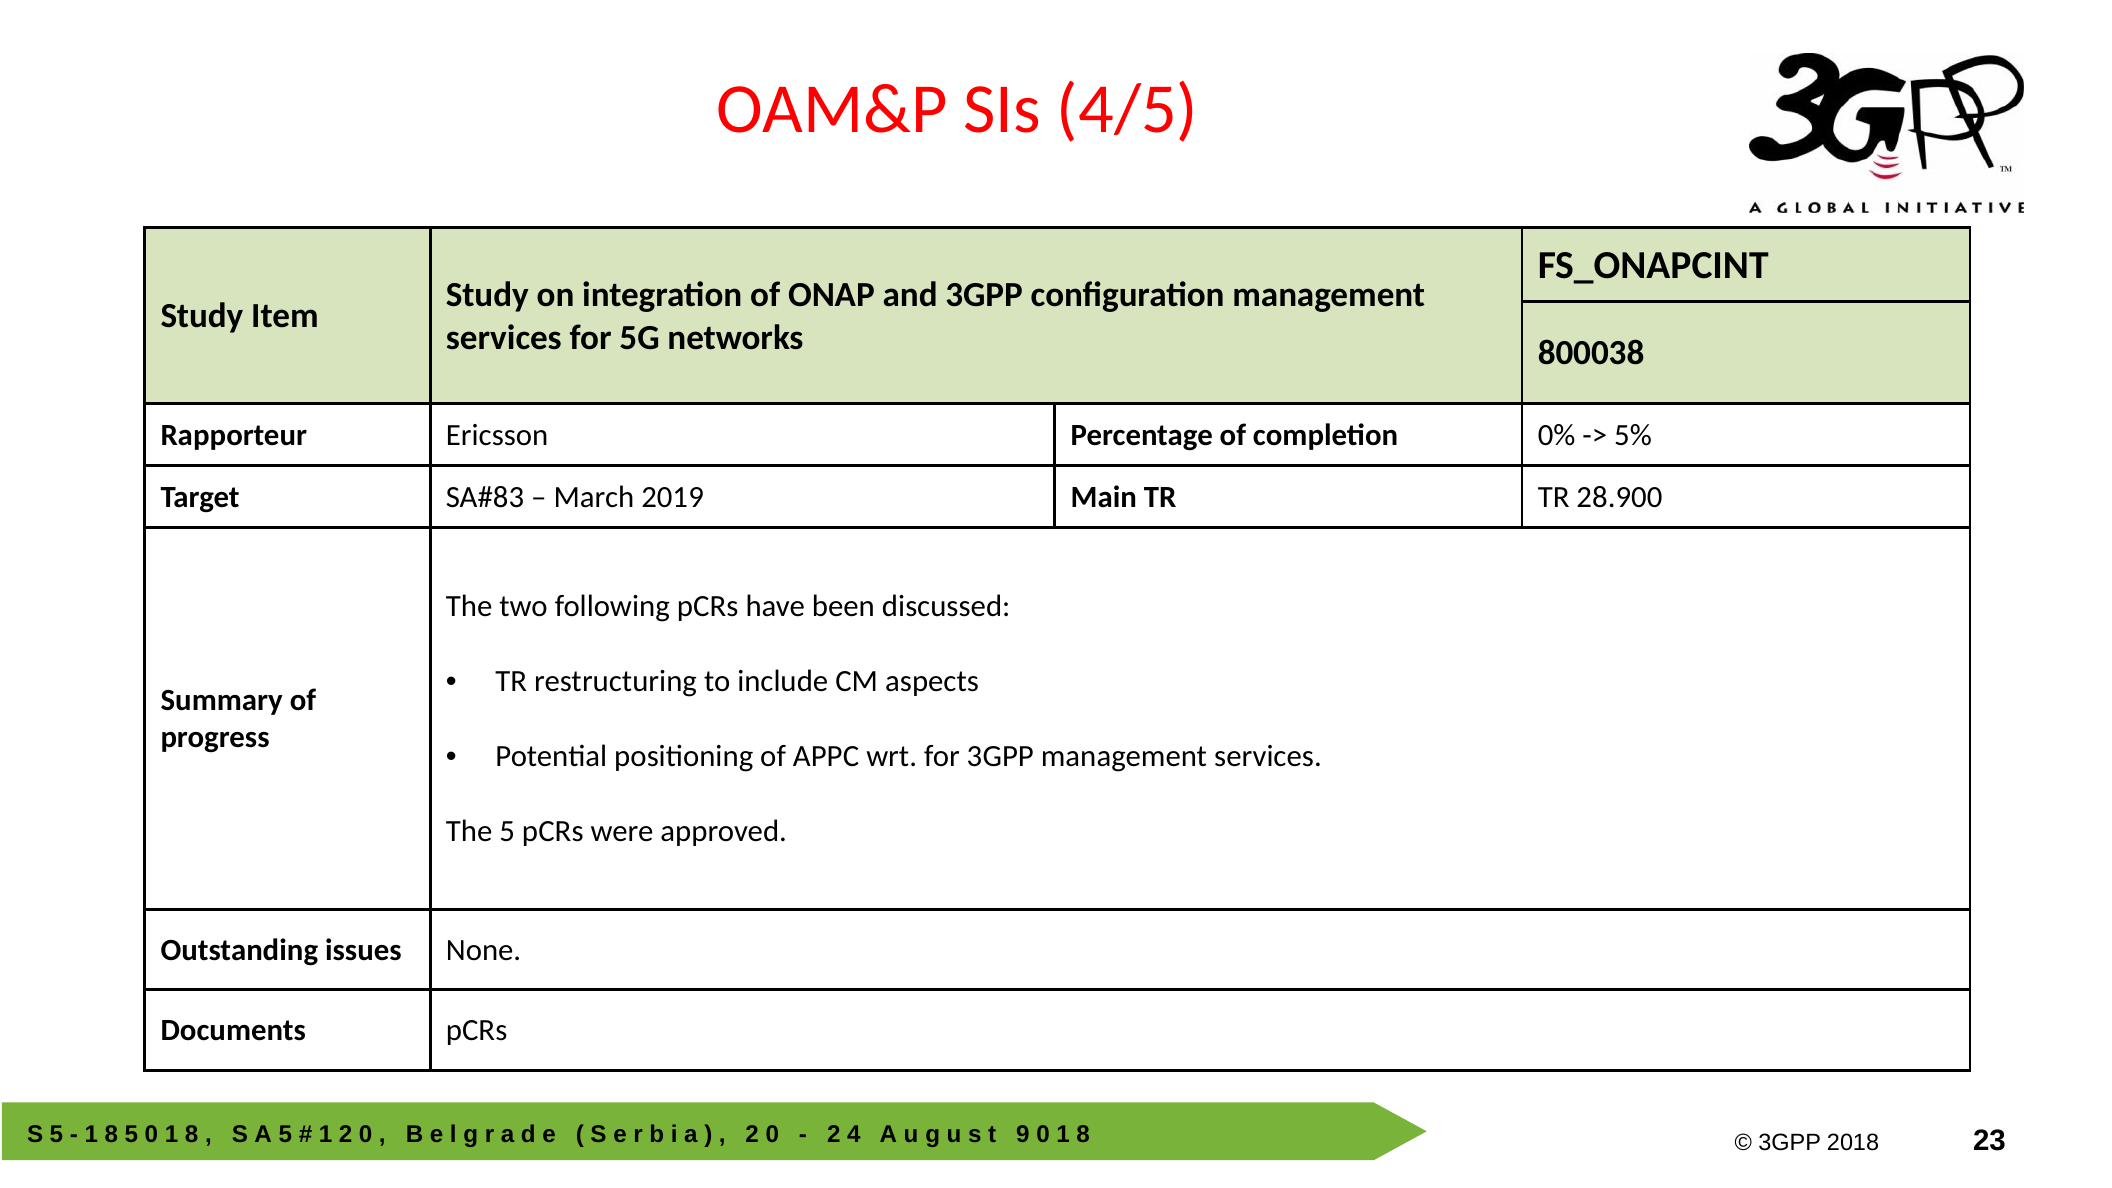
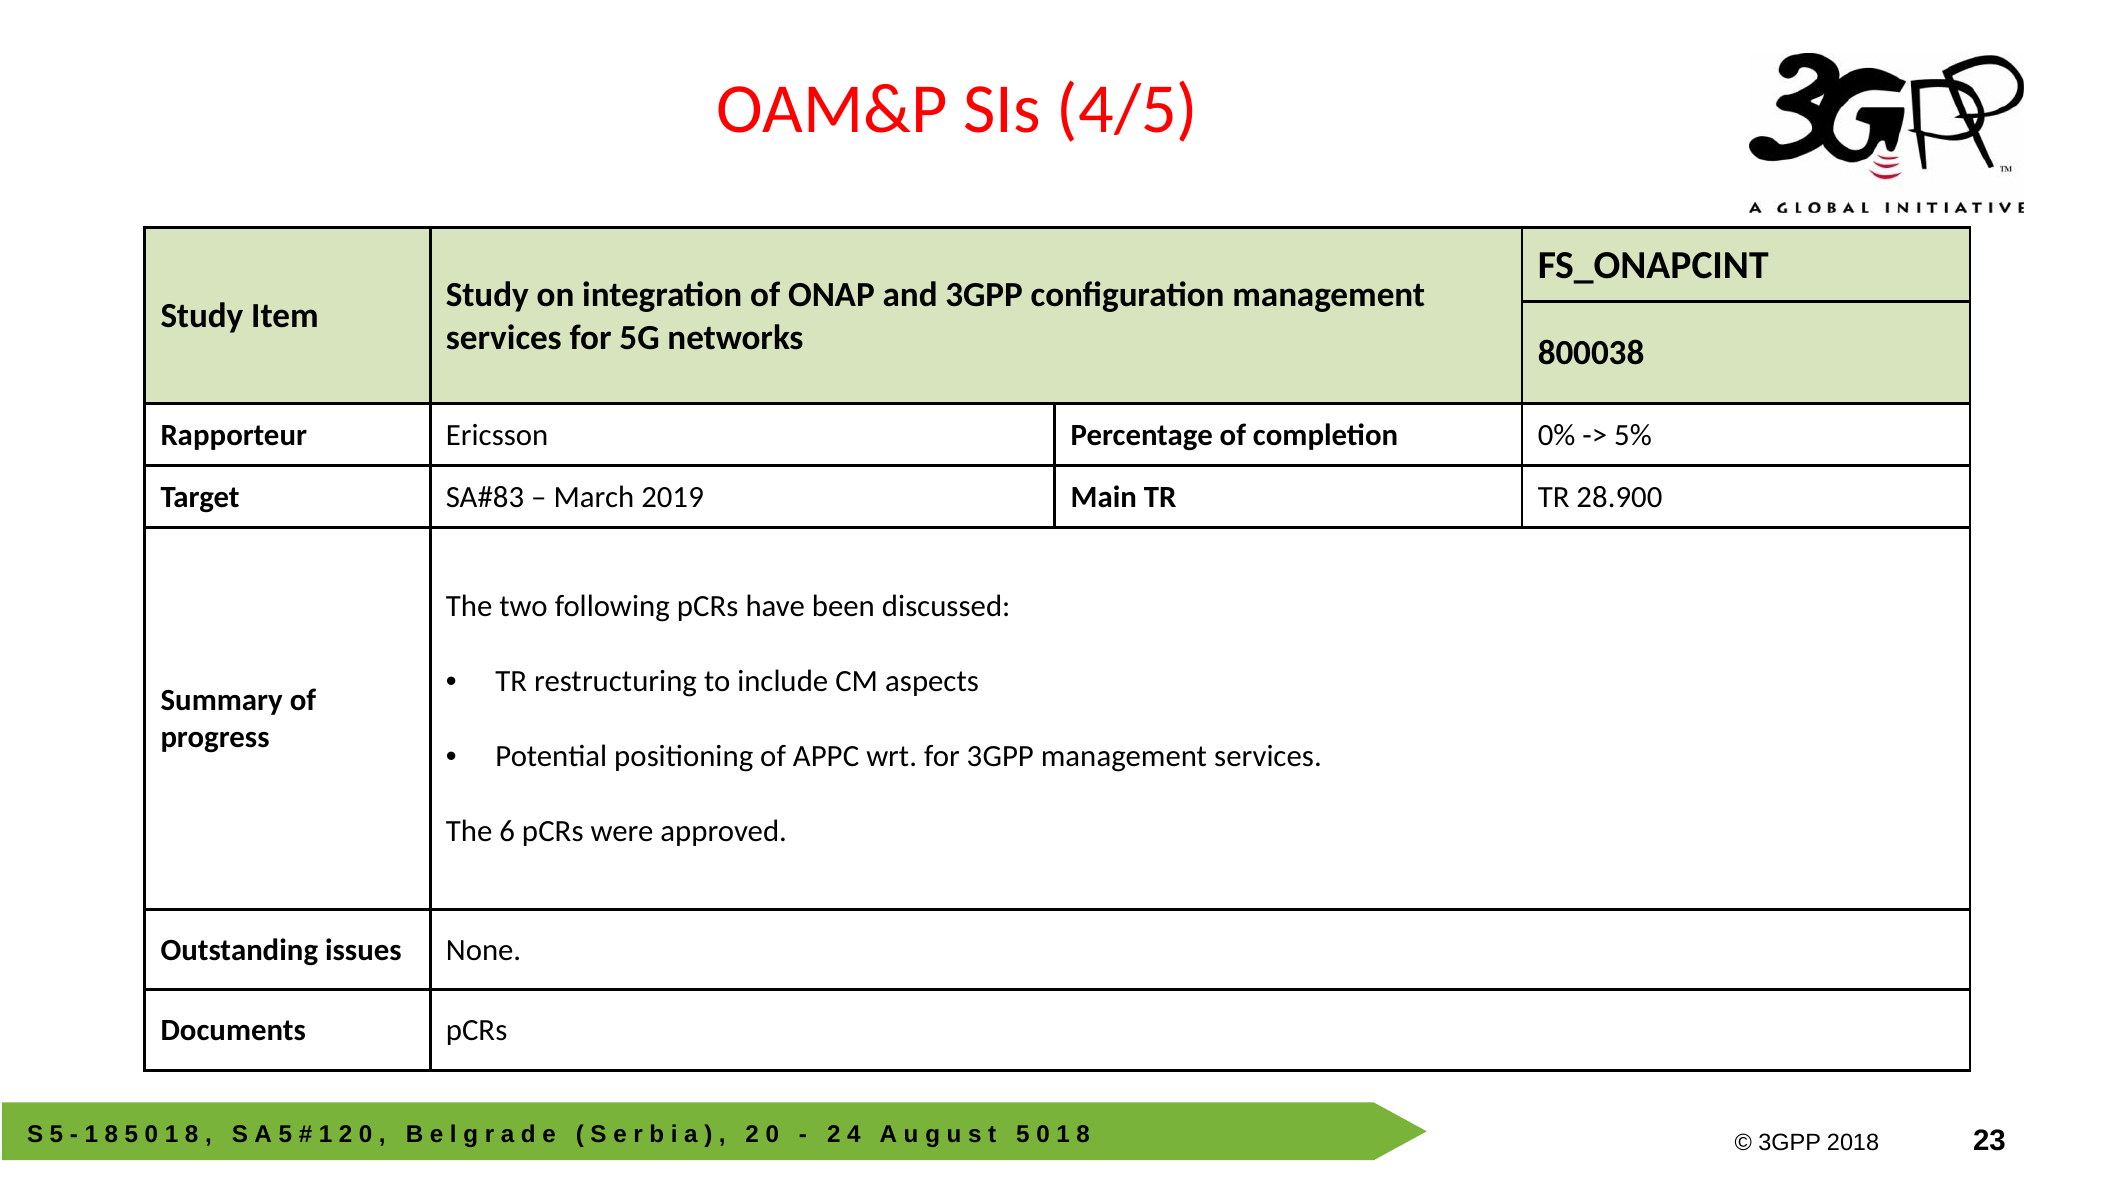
The 5: 5 -> 6 (507, 831)
9: 9 -> 5 (1023, 1134)
